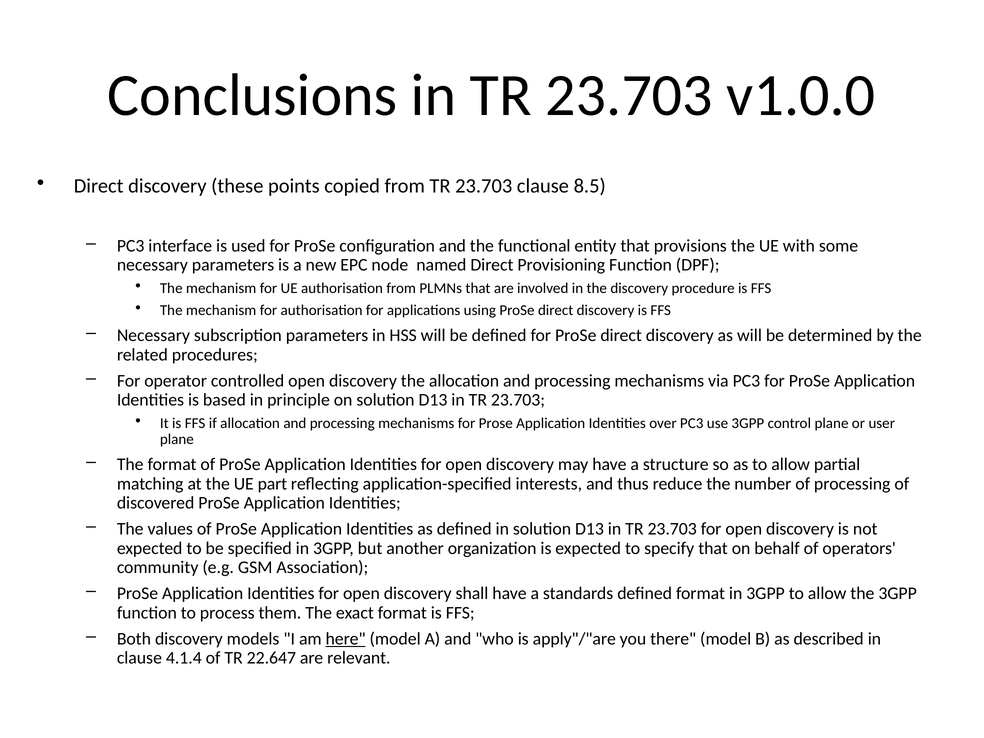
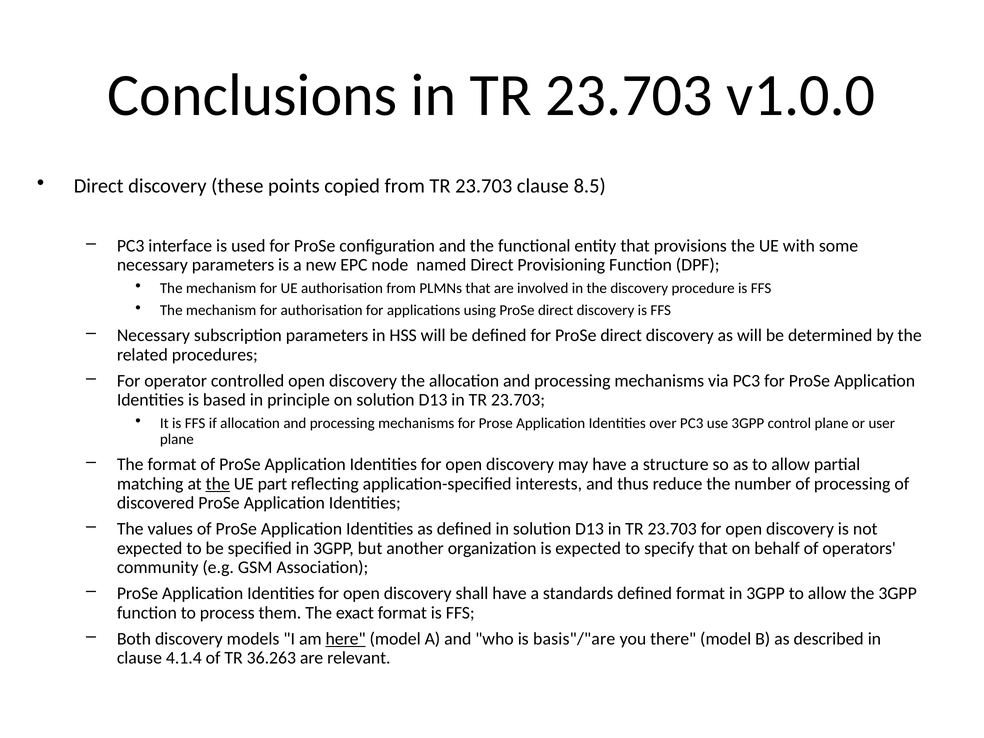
the underline: none -> present (218, 484)
apply"/"are: apply"/"are -> basis"/"are (574, 639)
22.647: 22.647 -> 36.263 (271, 658)
